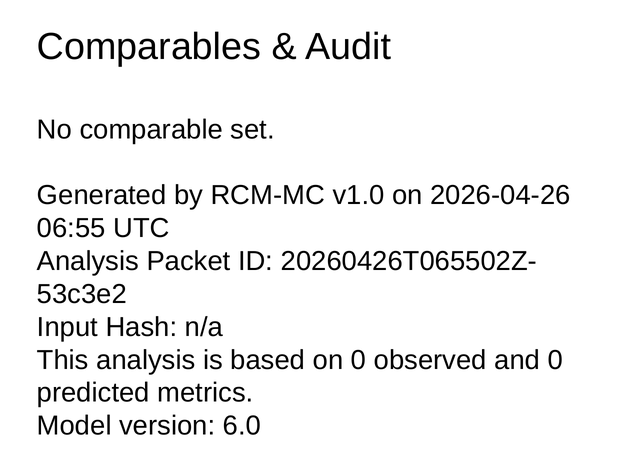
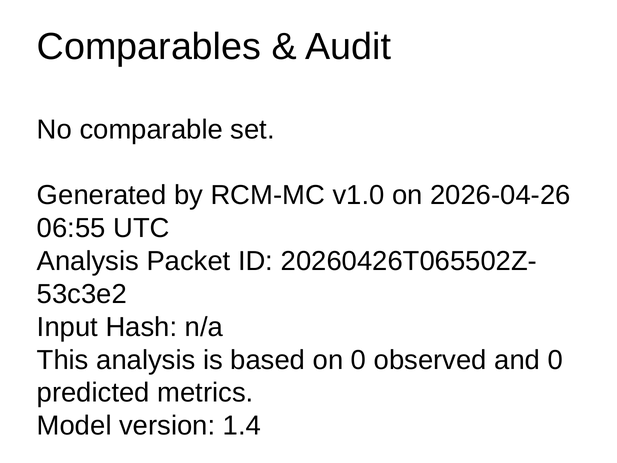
6.0: 6.0 -> 1.4 (242, 426)
